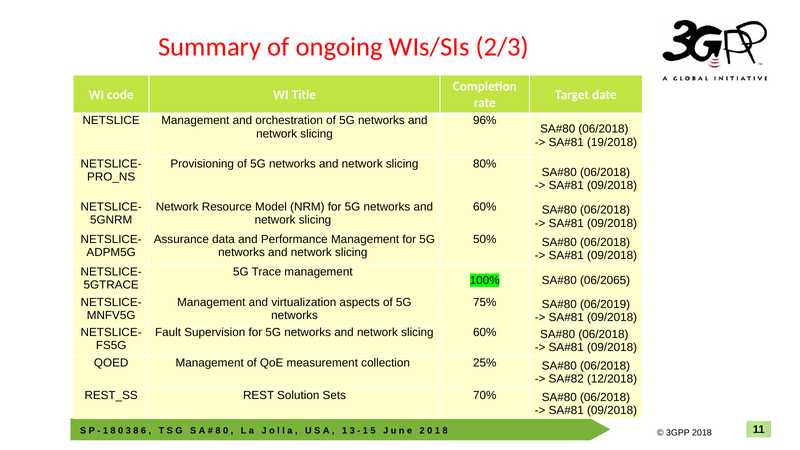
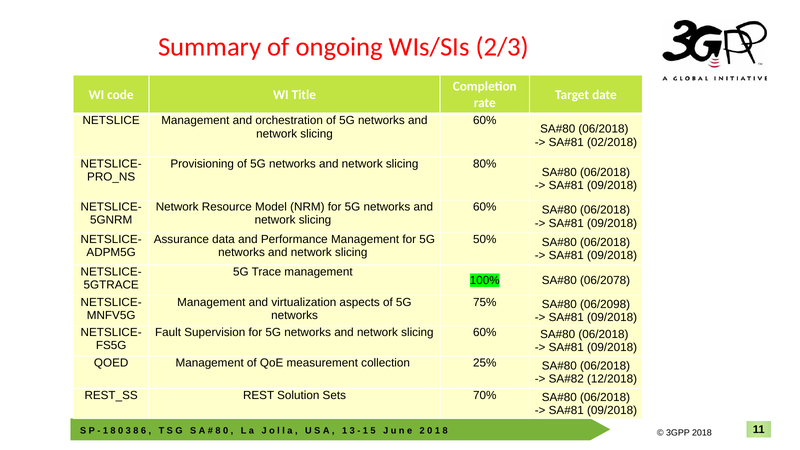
96%: 96% -> 60% (485, 121)
19/2018: 19/2018 -> 02/2018 (612, 142)
06/2065: 06/2065 -> 06/2078 (605, 280)
06/2019: 06/2019 -> 06/2098 (605, 304)
